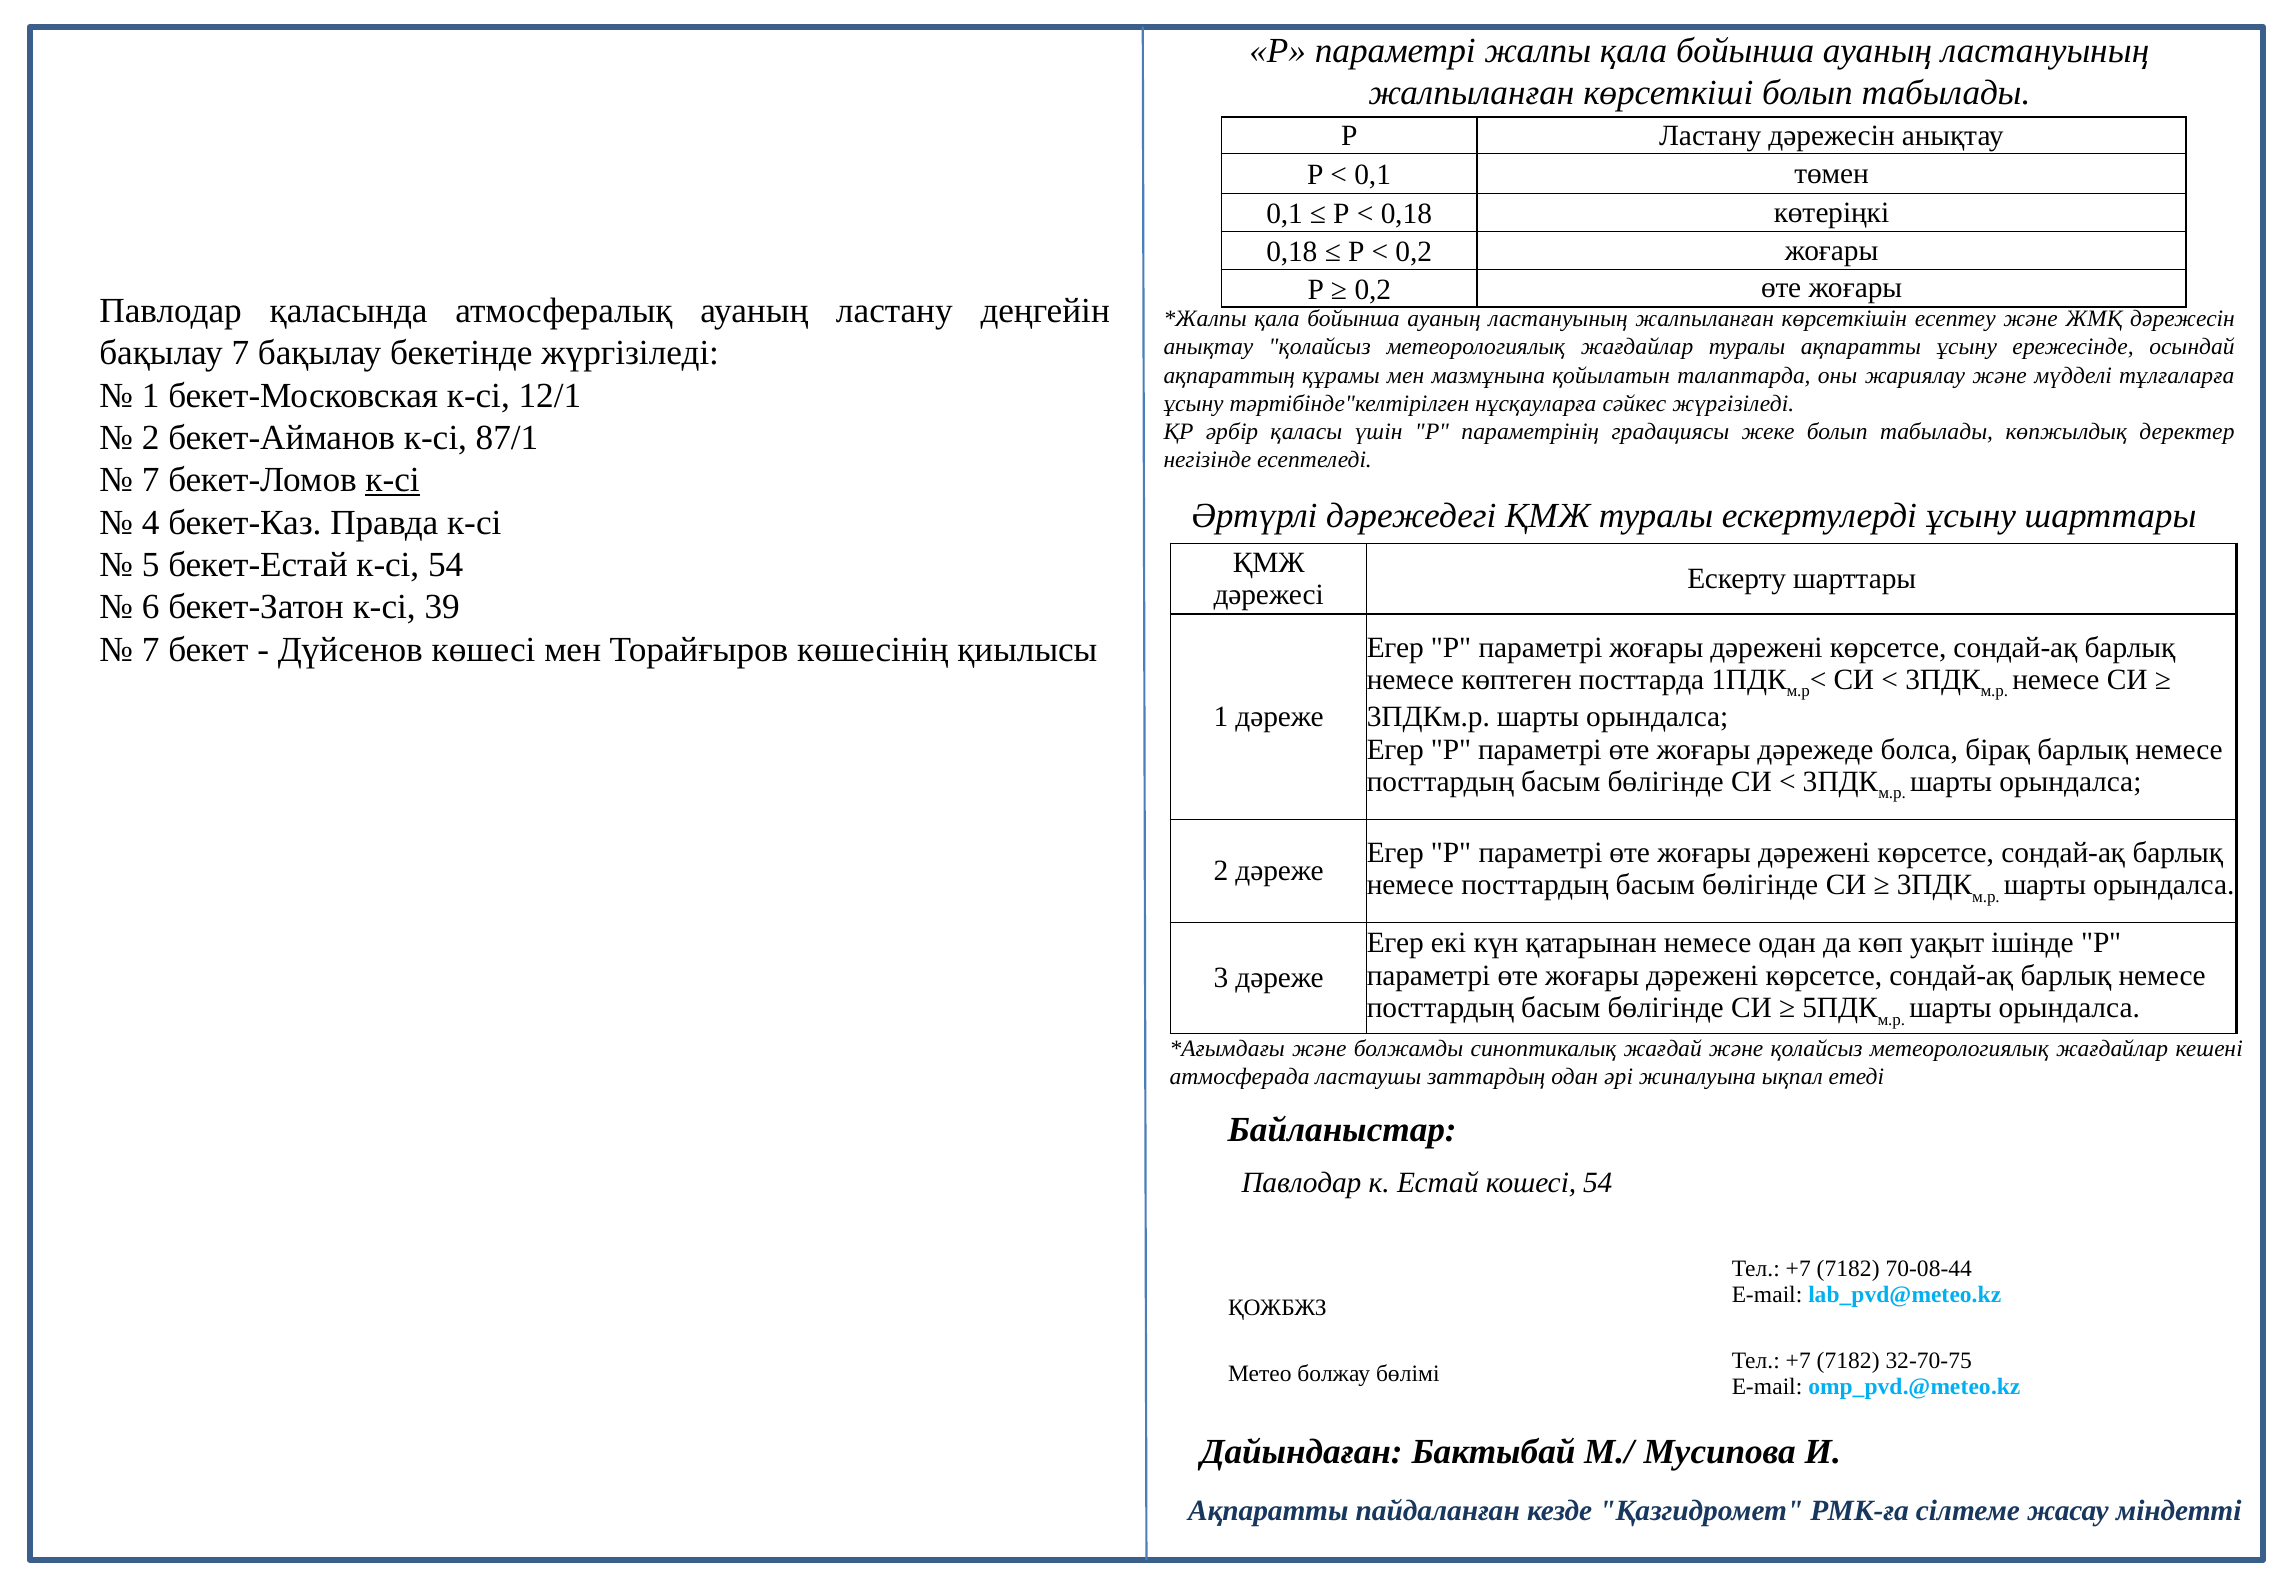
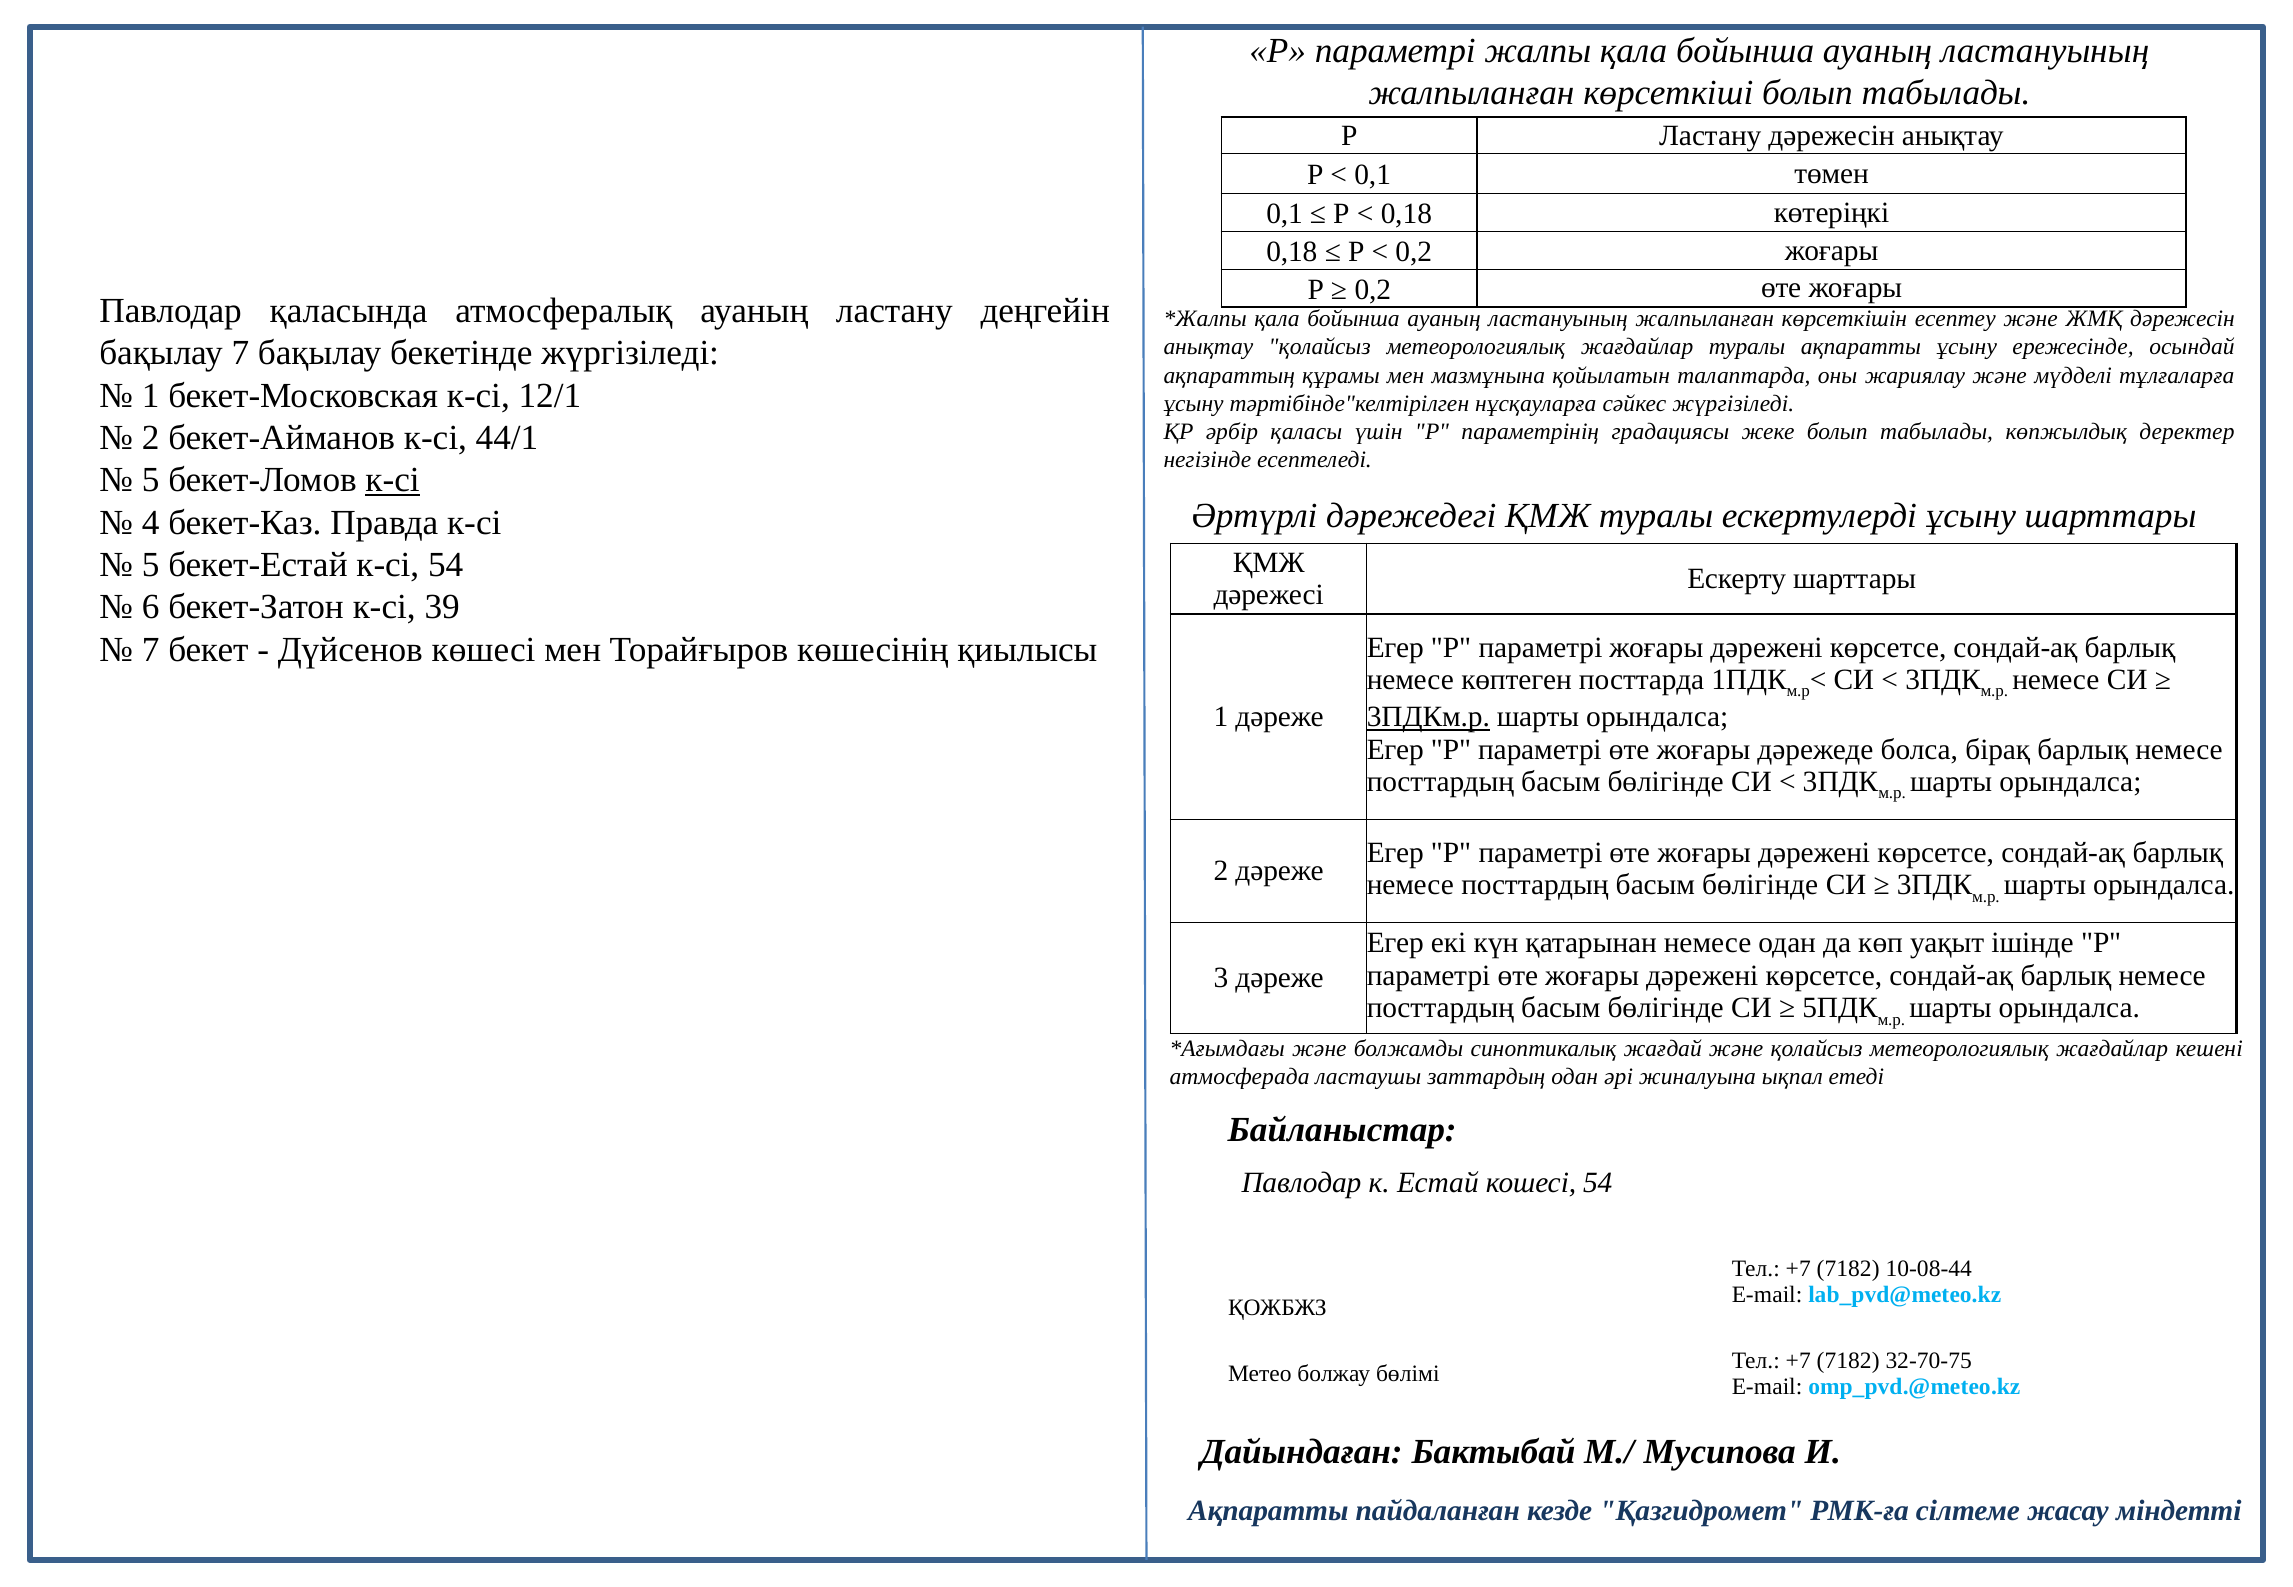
87/1: 87/1 -> 44/1 (507, 438)
7: 7 -> 5 (151, 480)
3ПДКм.р underline: none -> present (1428, 717)
70-08-44: 70-08-44 -> 10-08-44 (1929, 1269)
